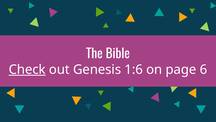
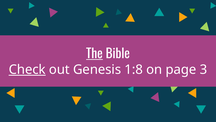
The underline: none -> present (94, 54)
1:6: 1:6 -> 1:8 (134, 69)
6: 6 -> 3 (203, 69)
